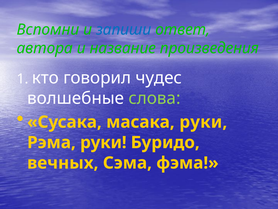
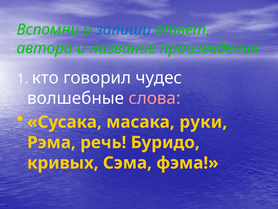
слова colour: light green -> pink (155, 98)
Рэма руки: руки -> речь (103, 142)
вечных: вечных -> кривых (63, 163)
